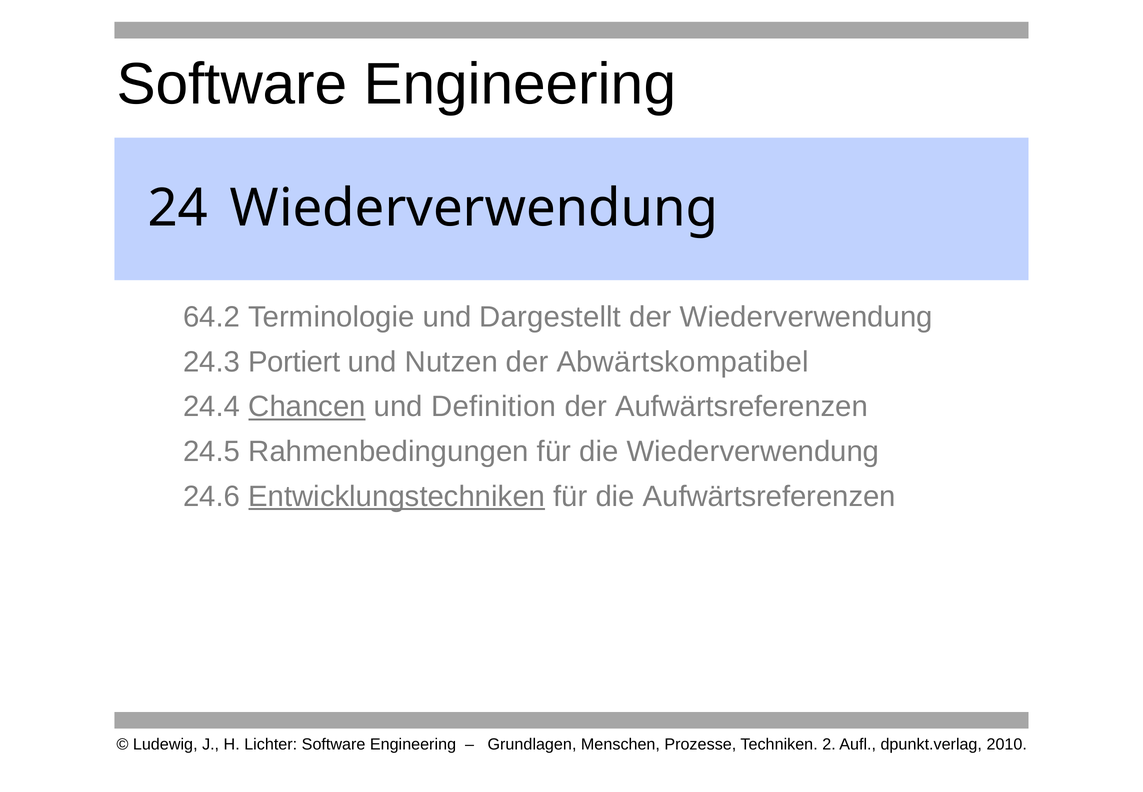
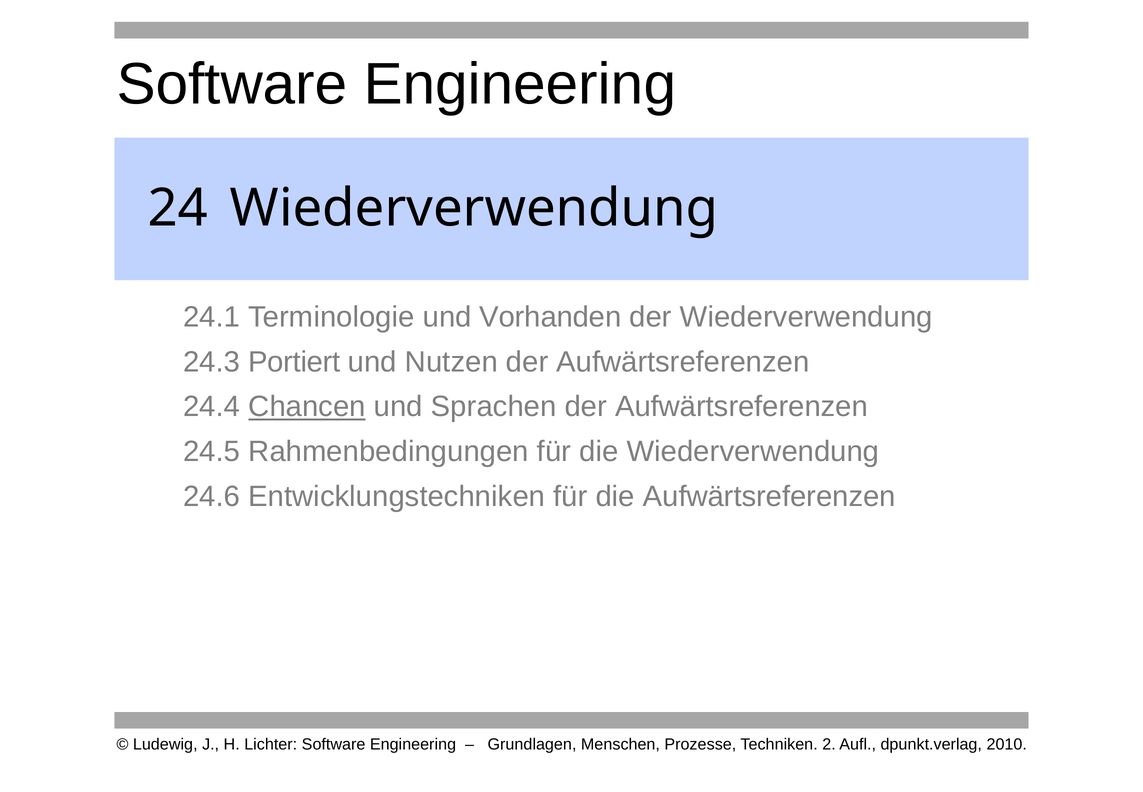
64.2: 64.2 -> 24.1 (212, 317)
Dargestellt: Dargestellt -> Vorhanden (550, 317)
Nutzen der Abwärtskompatibel: Abwärtskompatibel -> Aufwärtsreferenzen (683, 362)
Definition: Definition -> Sprachen (494, 406)
Entwicklungstechniken underline: present -> none (397, 496)
